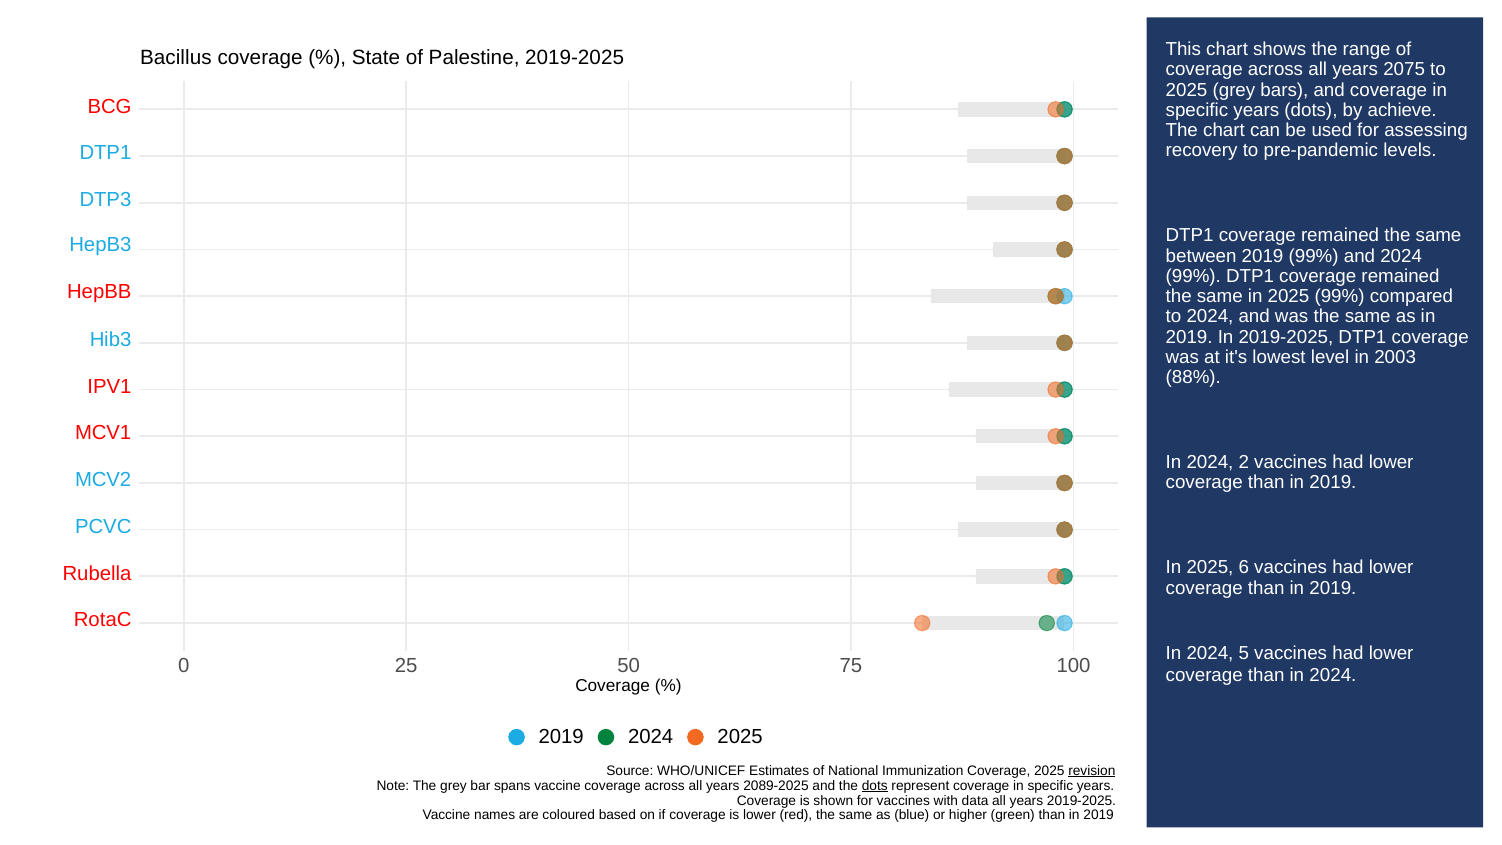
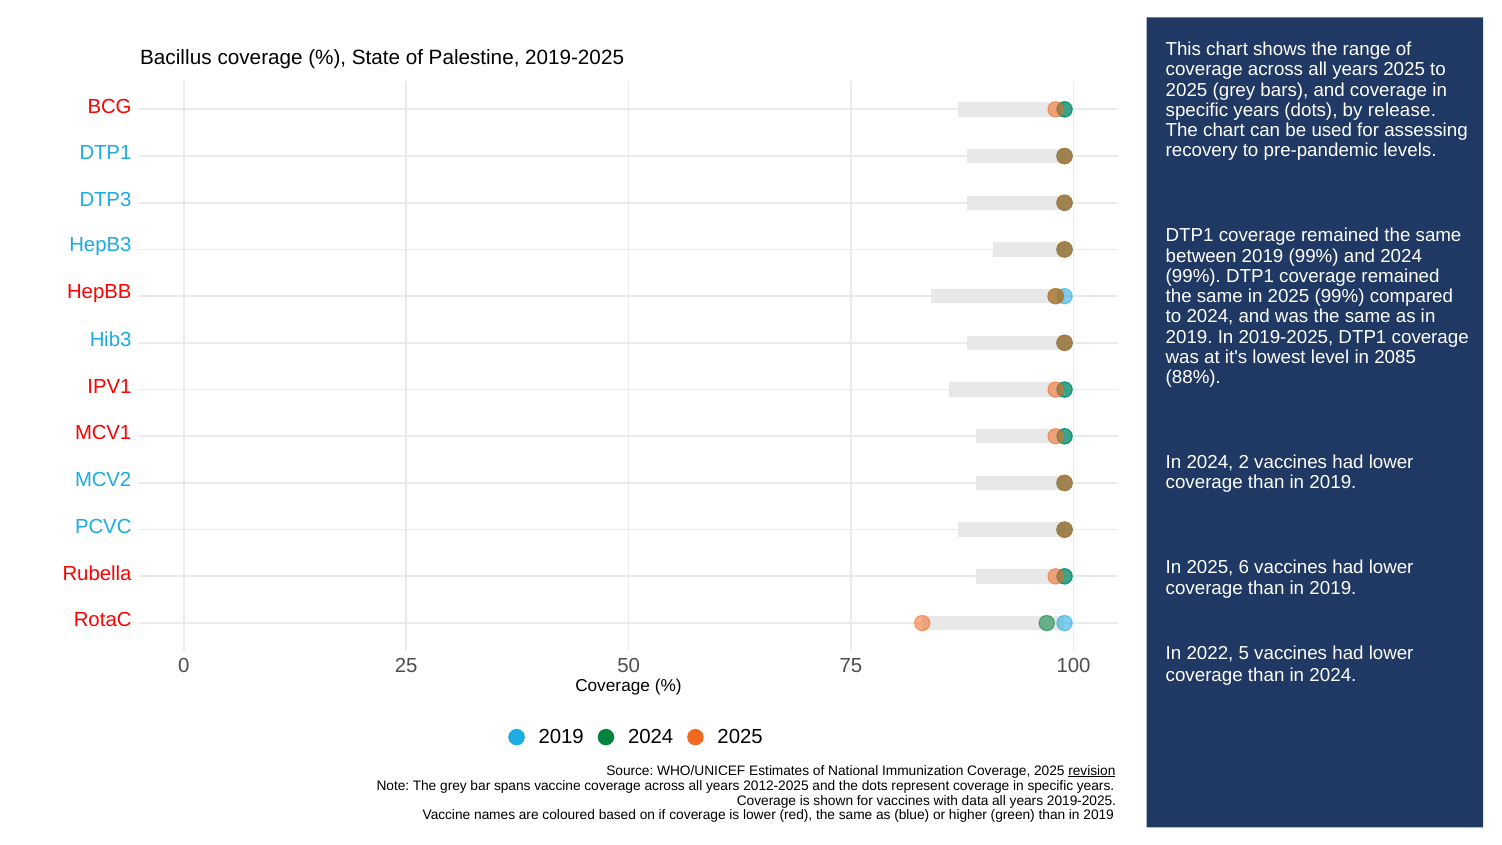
years 2075: 2075 -> 2025 (1404, 70)
achieve: achieve -> release (1402, 110)
2003: 2003 -> 2085 (1395, 357)
2024: 2024 -> 2022 (1210, 653)
2089-2025: 2089-2025 -> 2012-2025 (776, 785)
dots underline: present -> none (875, 785)
